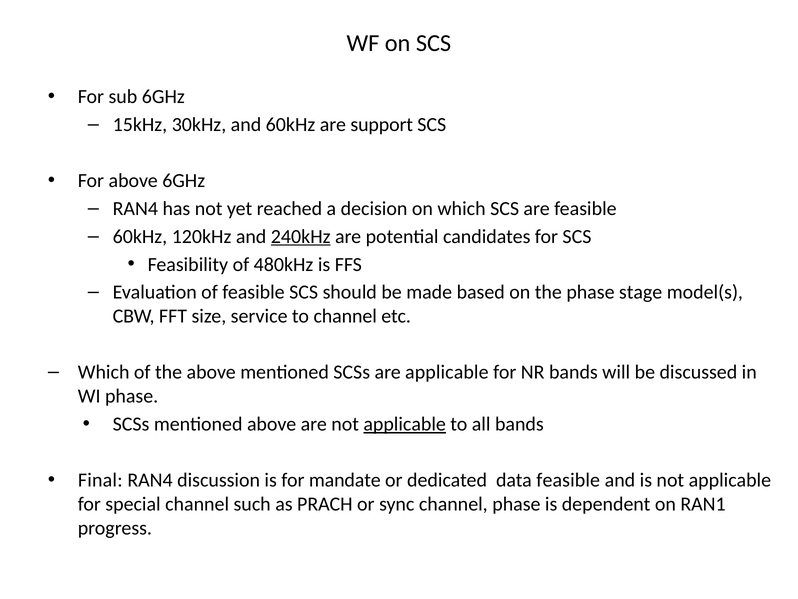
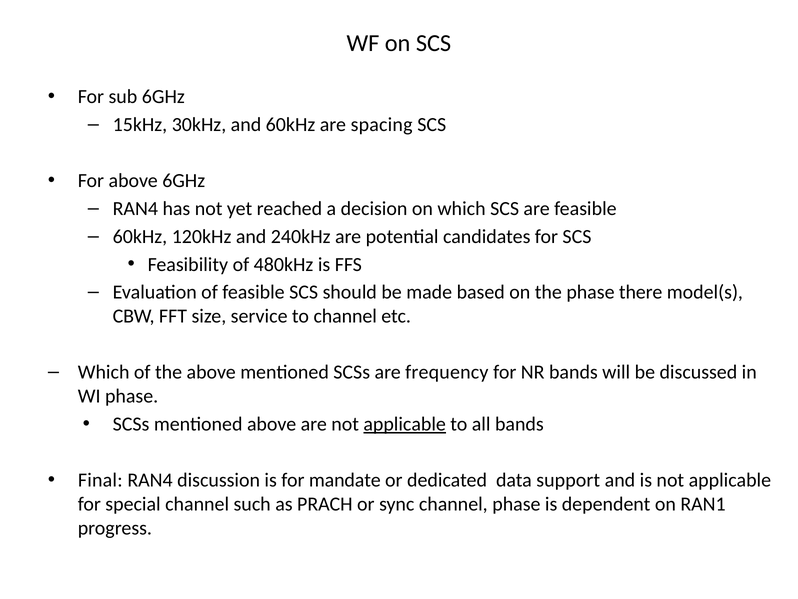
support: support -> spacing (382, 125)
240kHz underline: present -> none (301, 236)
stage: stage -> there (641, 292)
are applicable: applicable -> frequency (447, 372)
data feasible: feasible -> support (568, 480)
